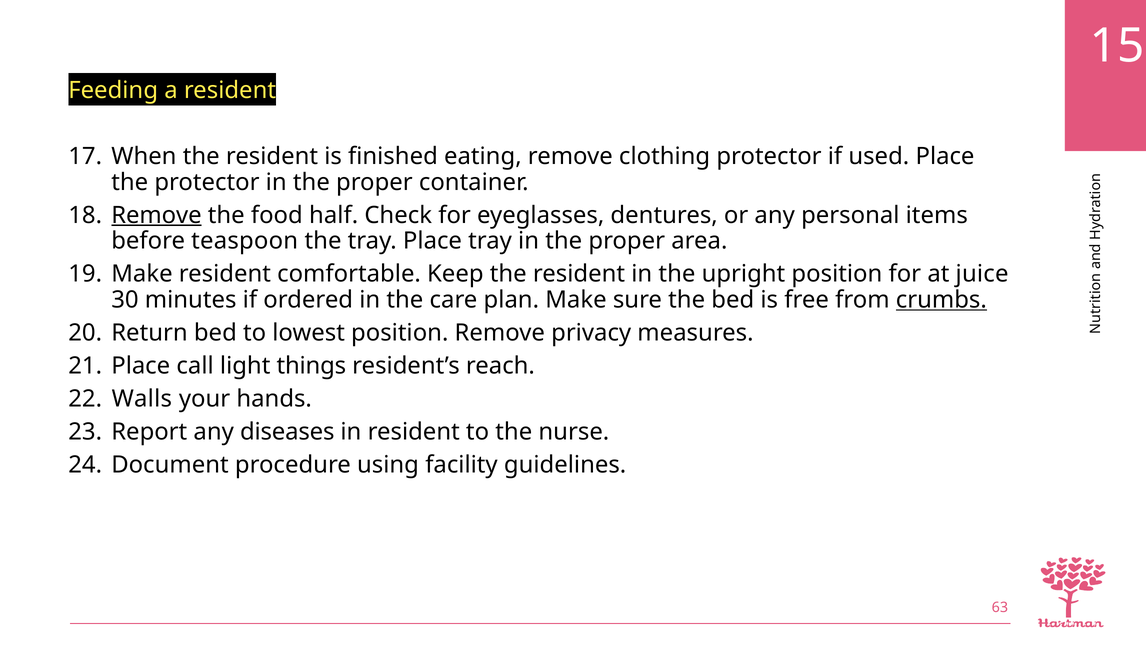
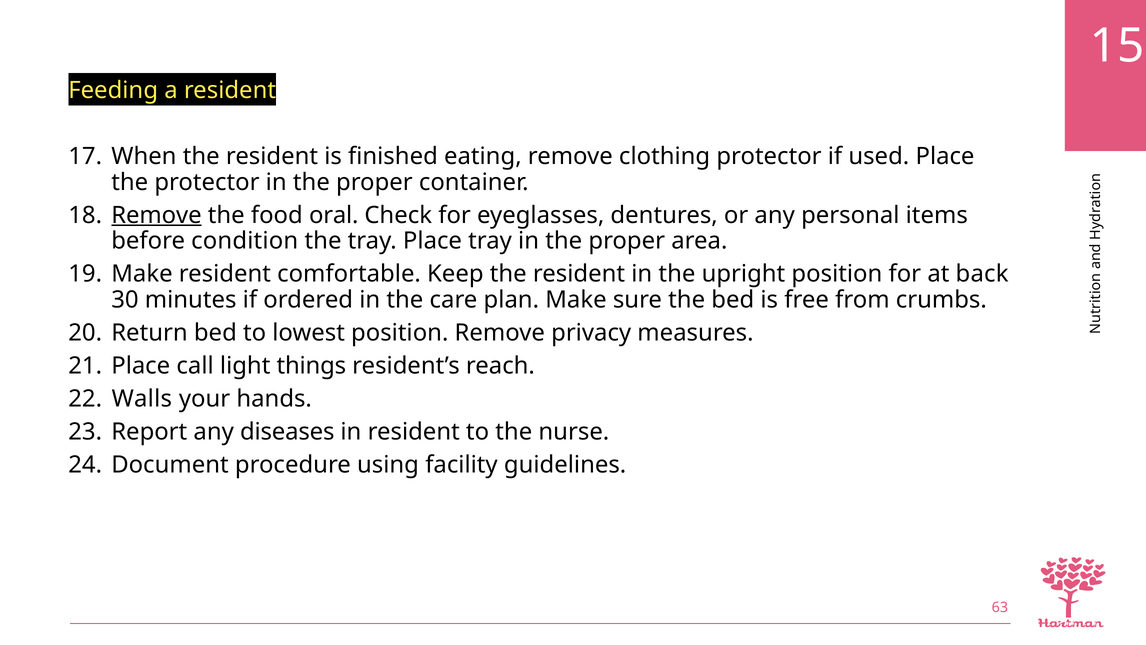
half: half -> oral (334, 215)
teaspoon: teaspoon -> condition (245, 241)
juice: juice -> back (982, 274)
crumbs underline: present -> none (941, 300)
